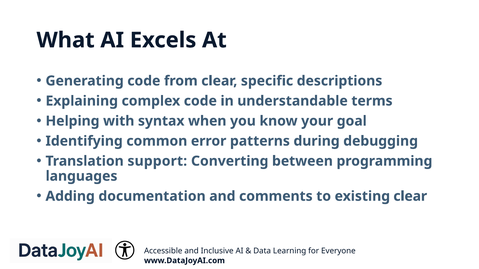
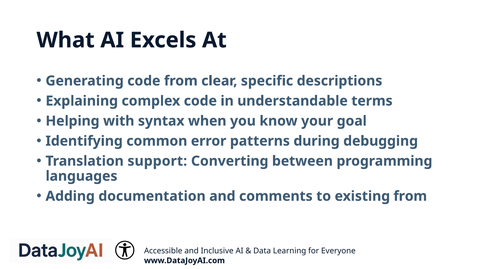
existing clear: clear -> from (410, 196)
